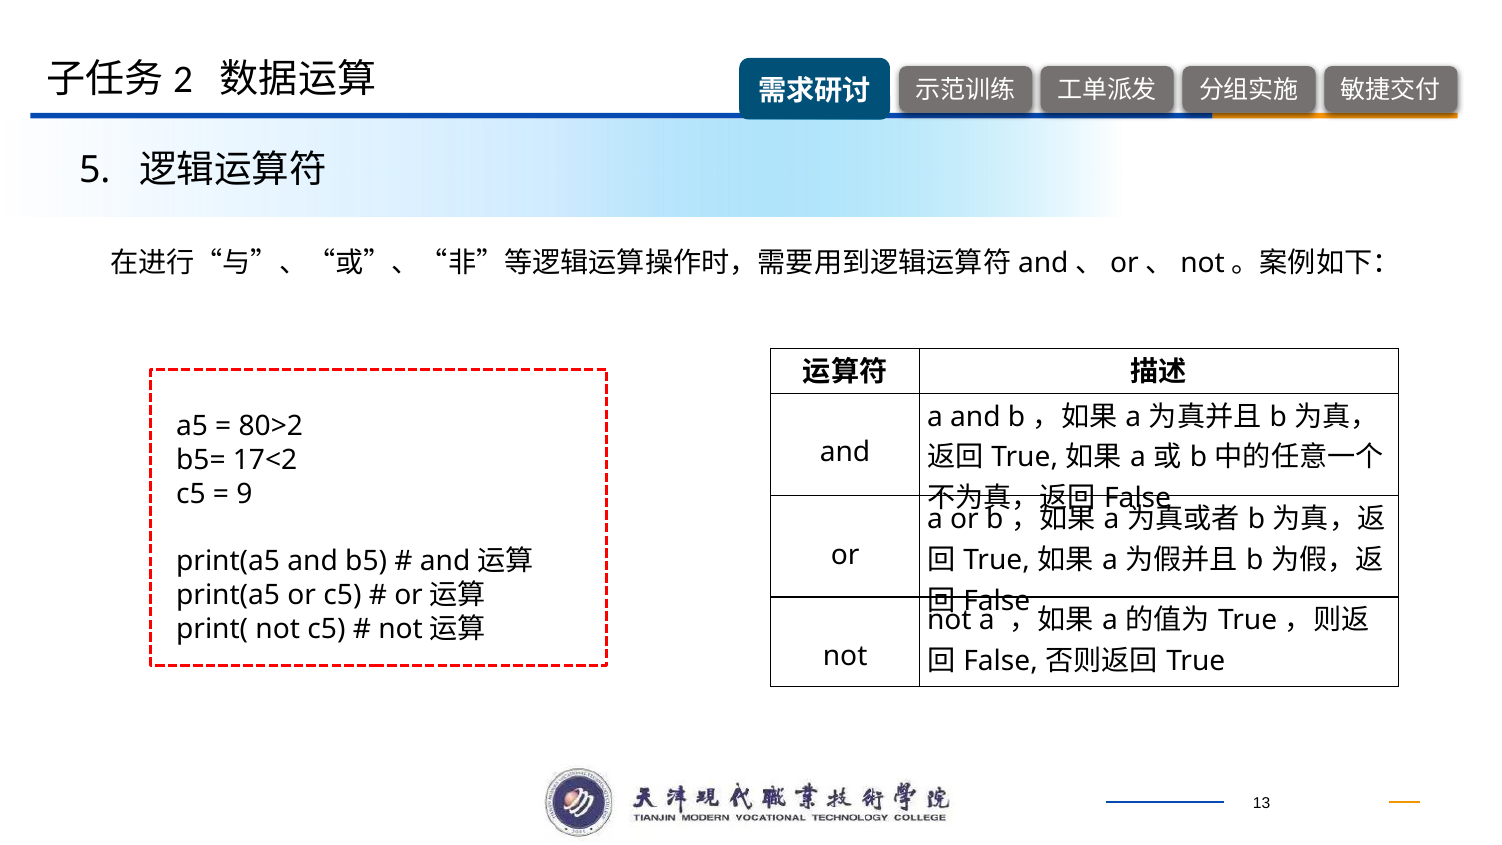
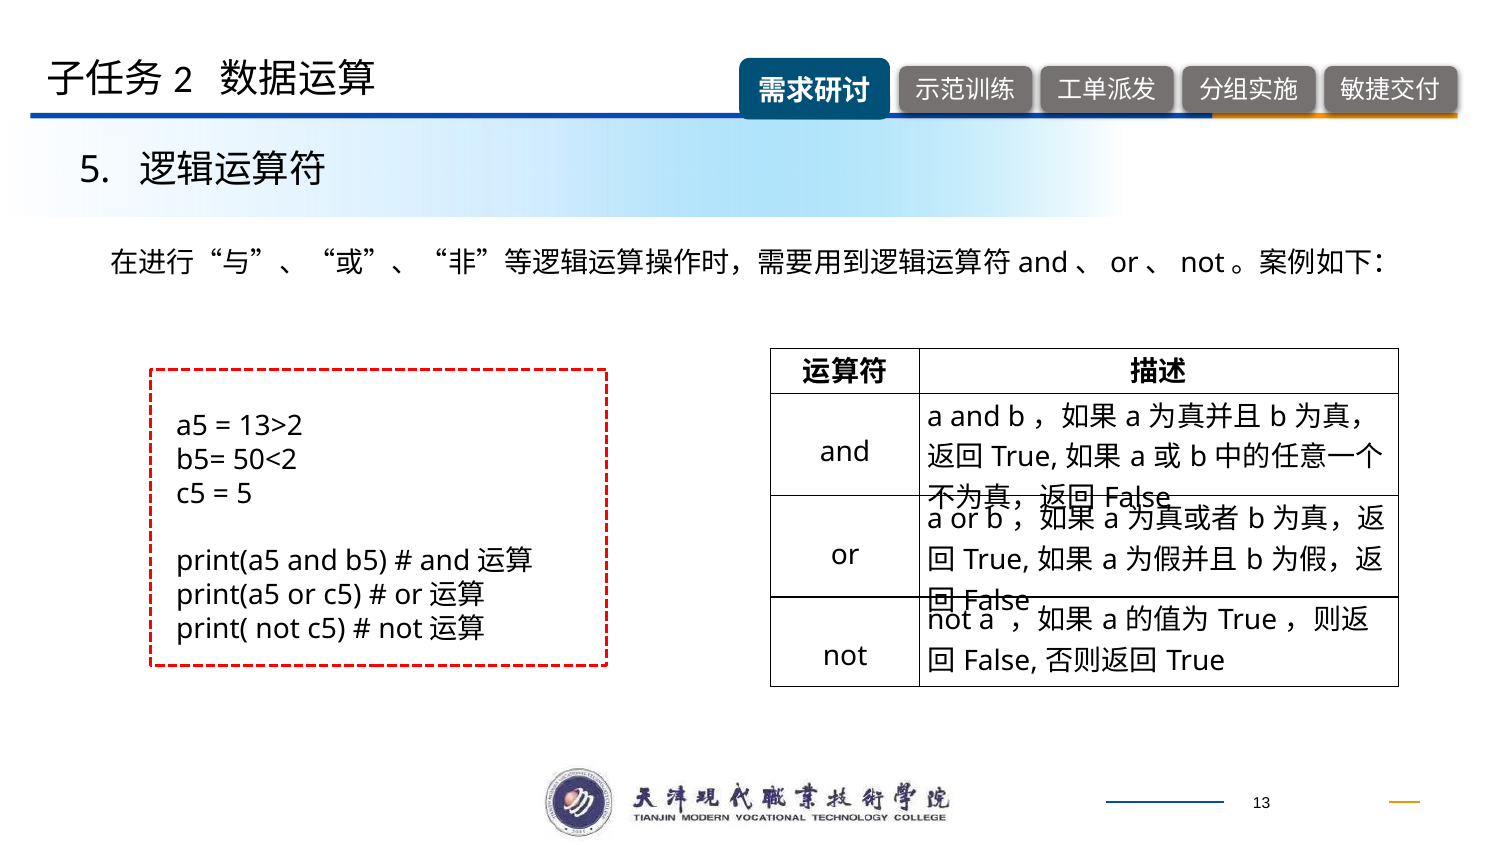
80>2: 80>2 -> 13>2 (271, 426)
17<2: 17<2 -> 50<2 (265, 460)
9: 9 -> 5 (244, 494)
